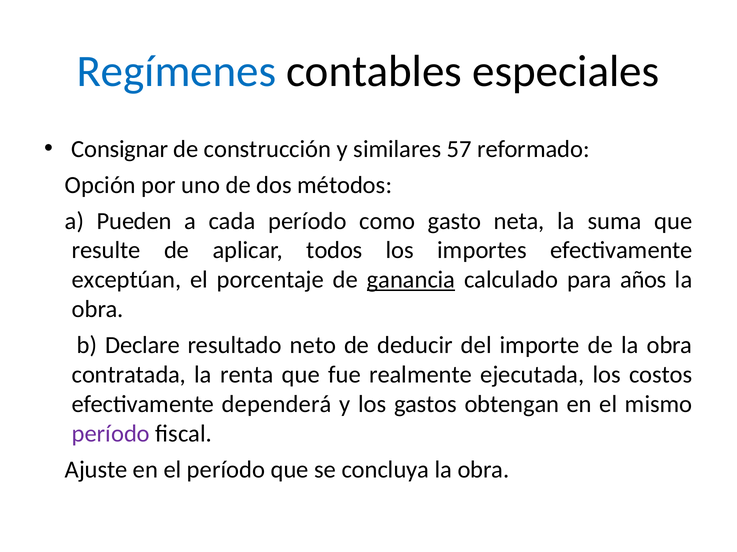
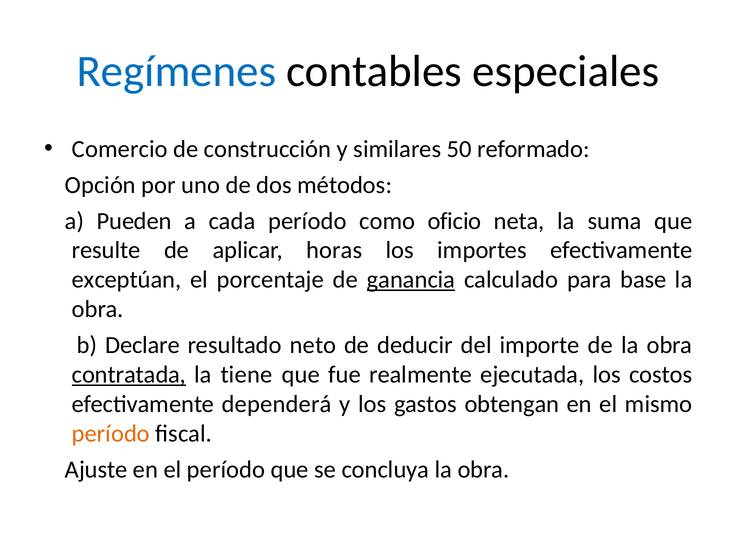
Consignar: Consignar -> Comercio (120, 149)
57: 57 -> 50 (459, 149)
gasto: gasto -> oficio (454, 221)
todos: todos -> horas (334, 251)
años: años -> base (643, 280)
contratada underline: none -> present (129, 375)
renta: renta -> tiene (247, 375)
período colour: purple -> orange (111, 434)
